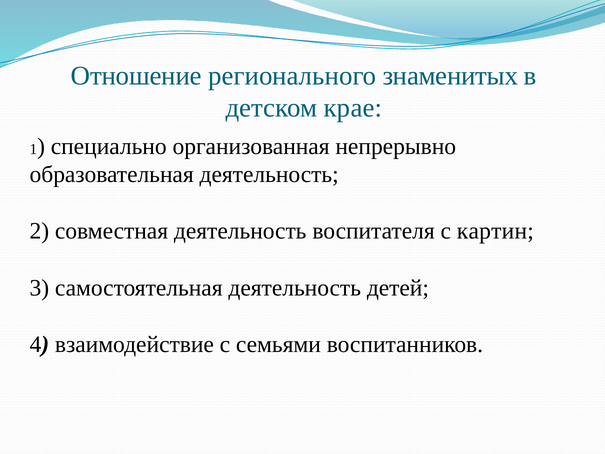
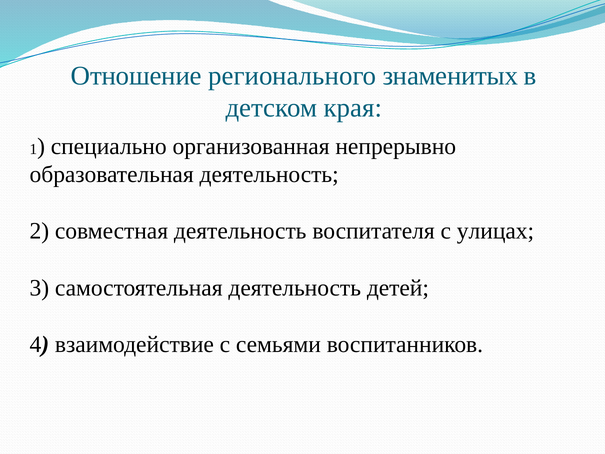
крае: крае -> края (353, 108)
картин: картин -> улицах (495, 231)
